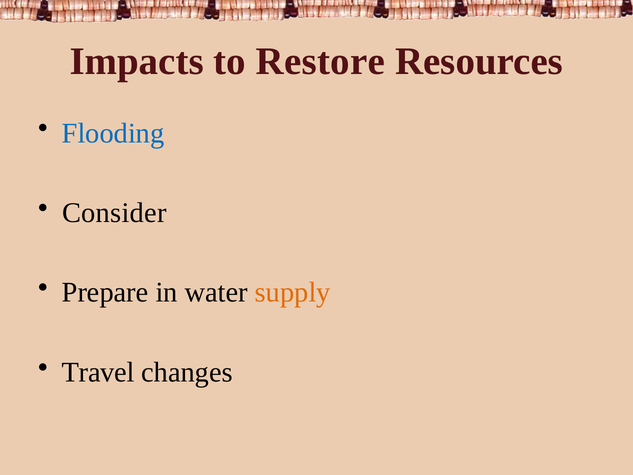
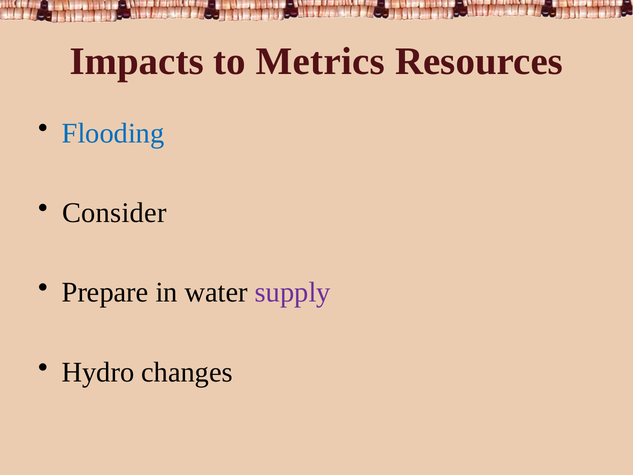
Restore: Restore -> Metrics (320, 61)
supply colour: orange -> purple (293, 292)
Travel: Travel -> Hydro (98, 372)
